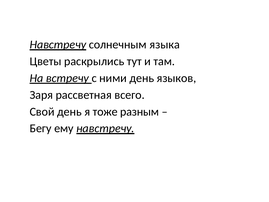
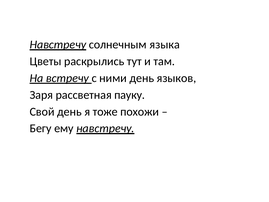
всего: всего -> пауку (130, 95)
разным: разным -> похожи (140, 112)
